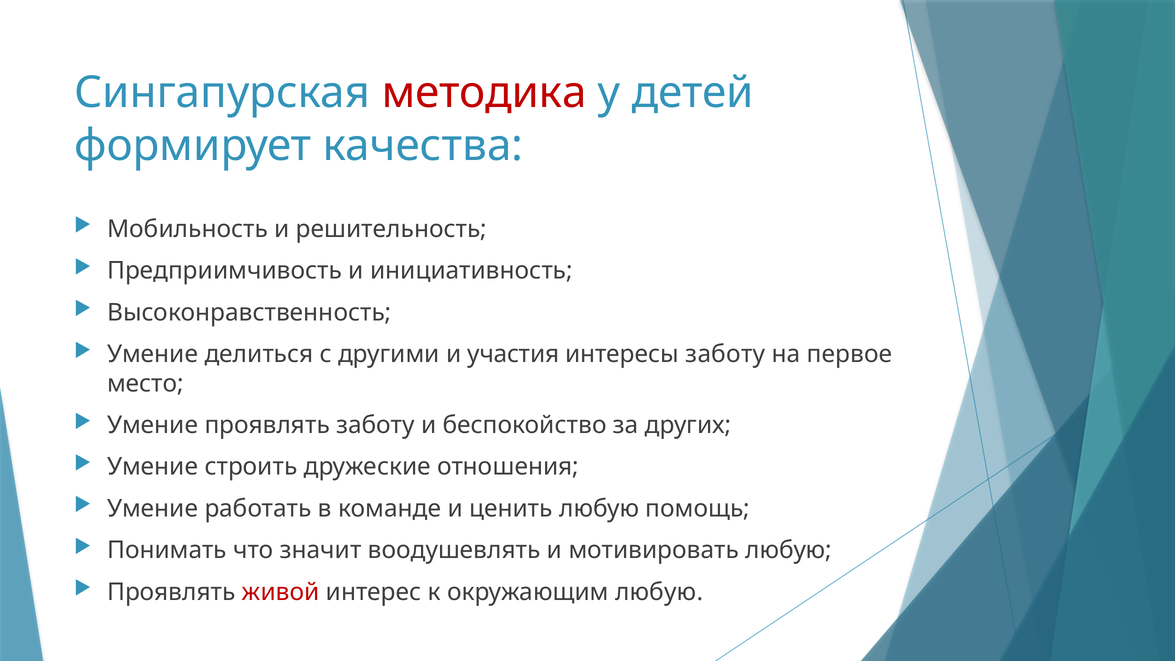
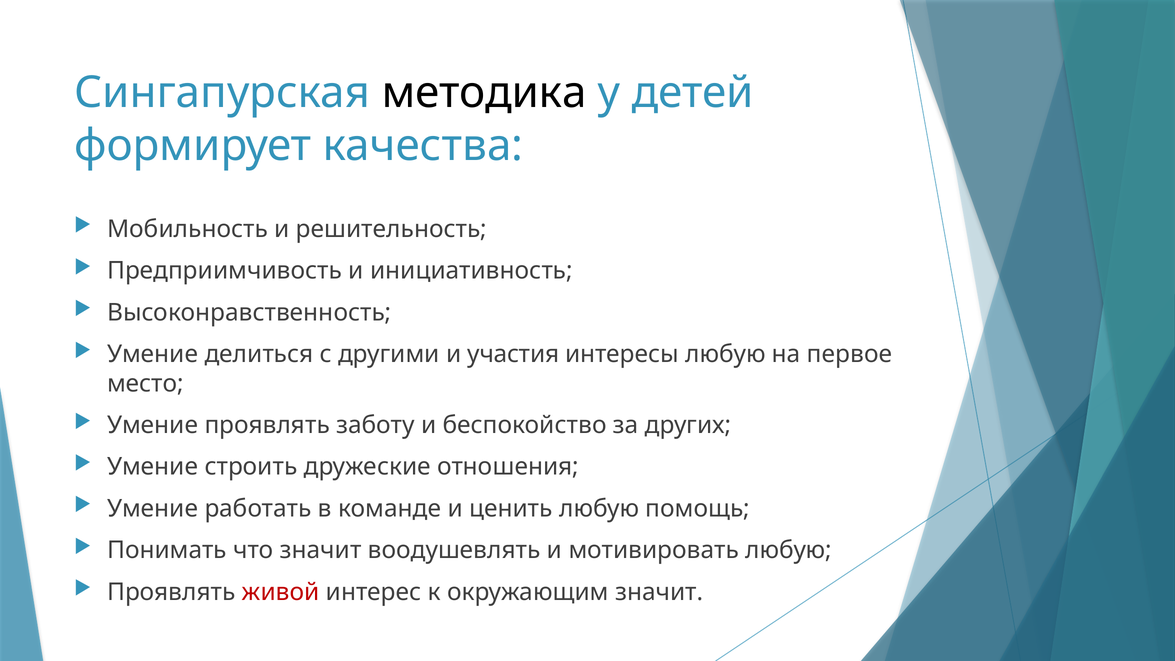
методика colour: red -> black (484, 93)
интересы заботу: заботу -> любую (726, 354)
окружающим любую: любую -> значит (659, 592)
